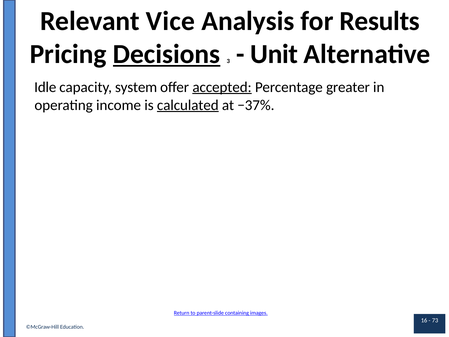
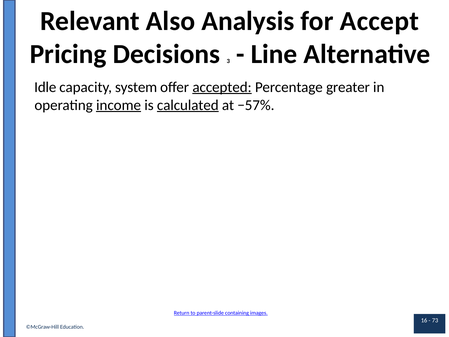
Vice: Vice -> Also (170, 21)
Results: Results -> Accept (379, 21)
Decisions underline: present -> none (167, 54)
Unit: Unit -> Line (274, 54)
income underline: none -> present (119, 105)
−37%: −37% -> −57% (256, 105)
